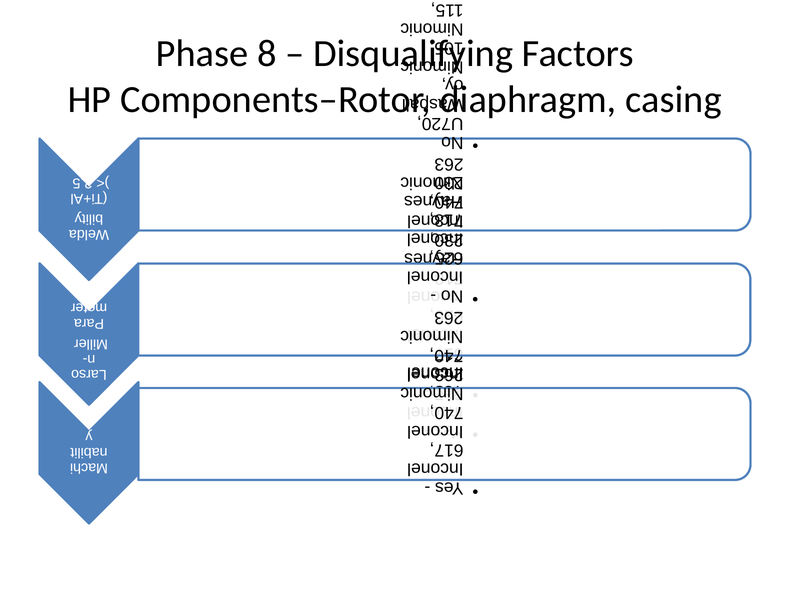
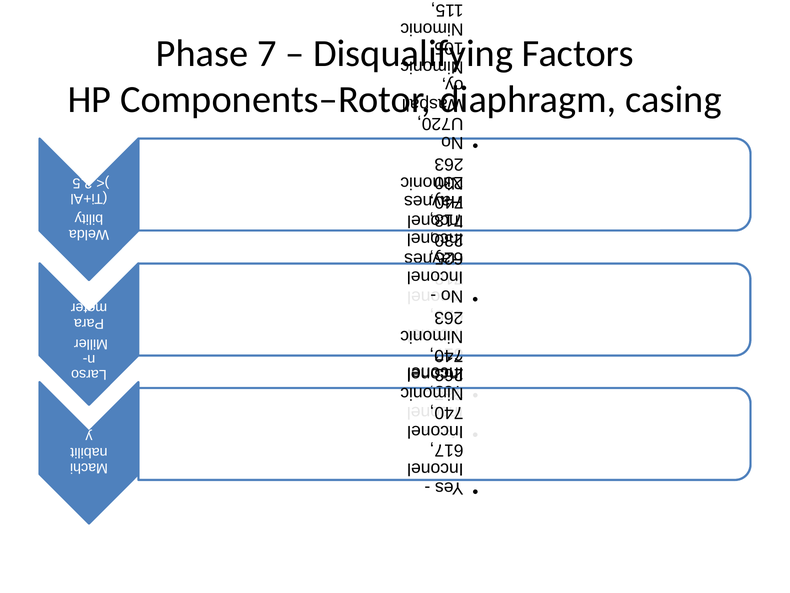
Phase 8: 8 -> 7 (267, 53)
